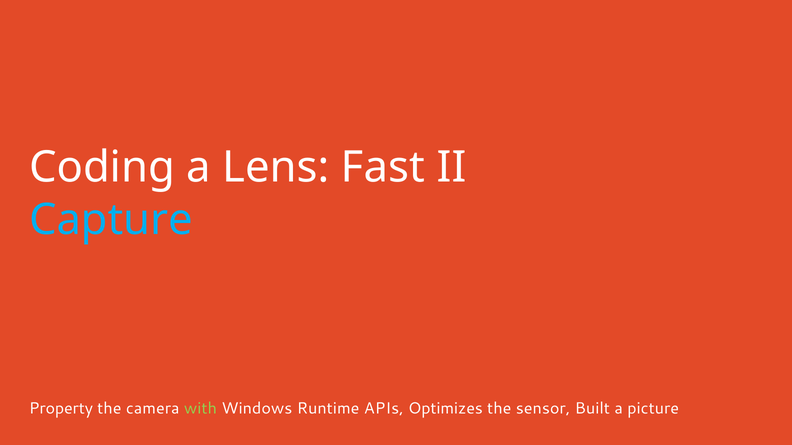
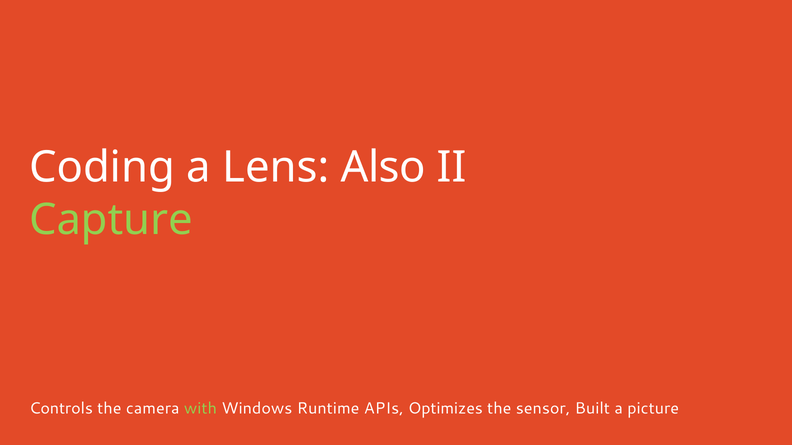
Fast: Fast -> Also (383, 168)
Capture colour: light blue -> light green (111, 220)
Property: Property -> Controls (61, 409)
